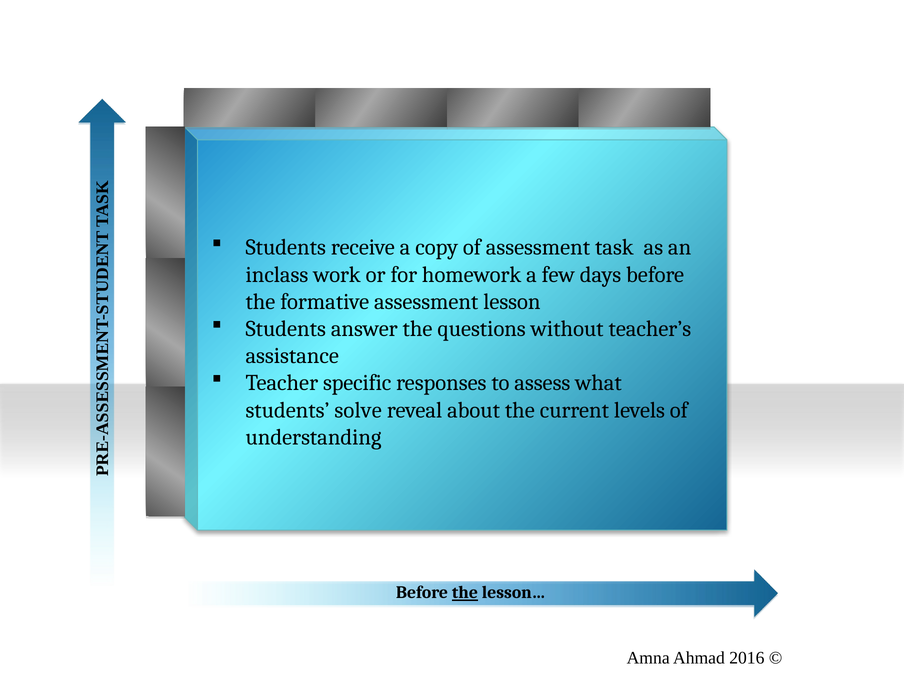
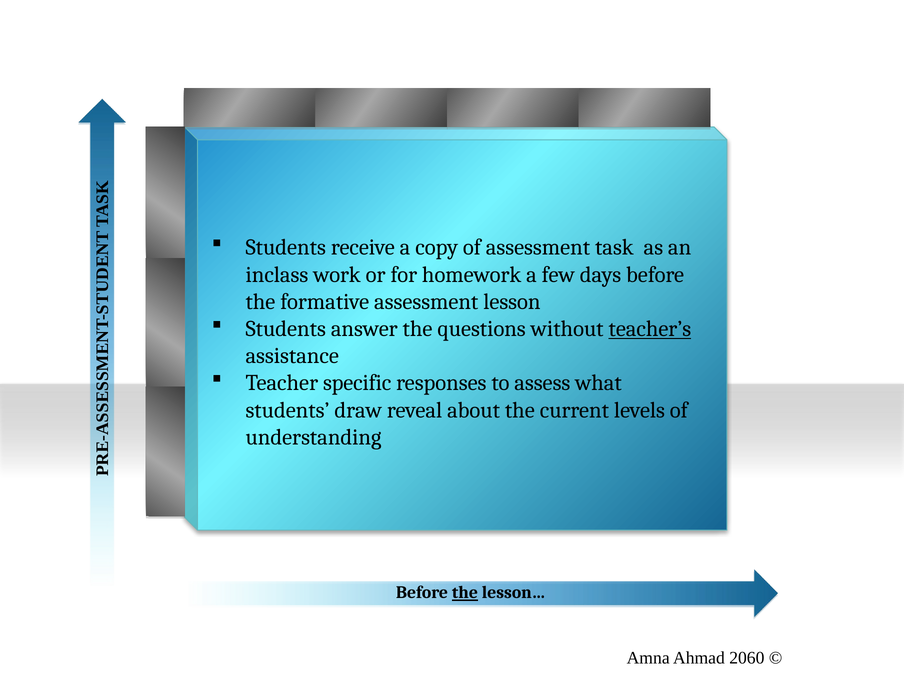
teacher’s underline: none -> present (650, 329)
solve: solve -> draw (358, 410)
2016: 2016 -> 2060 (747, 658)
